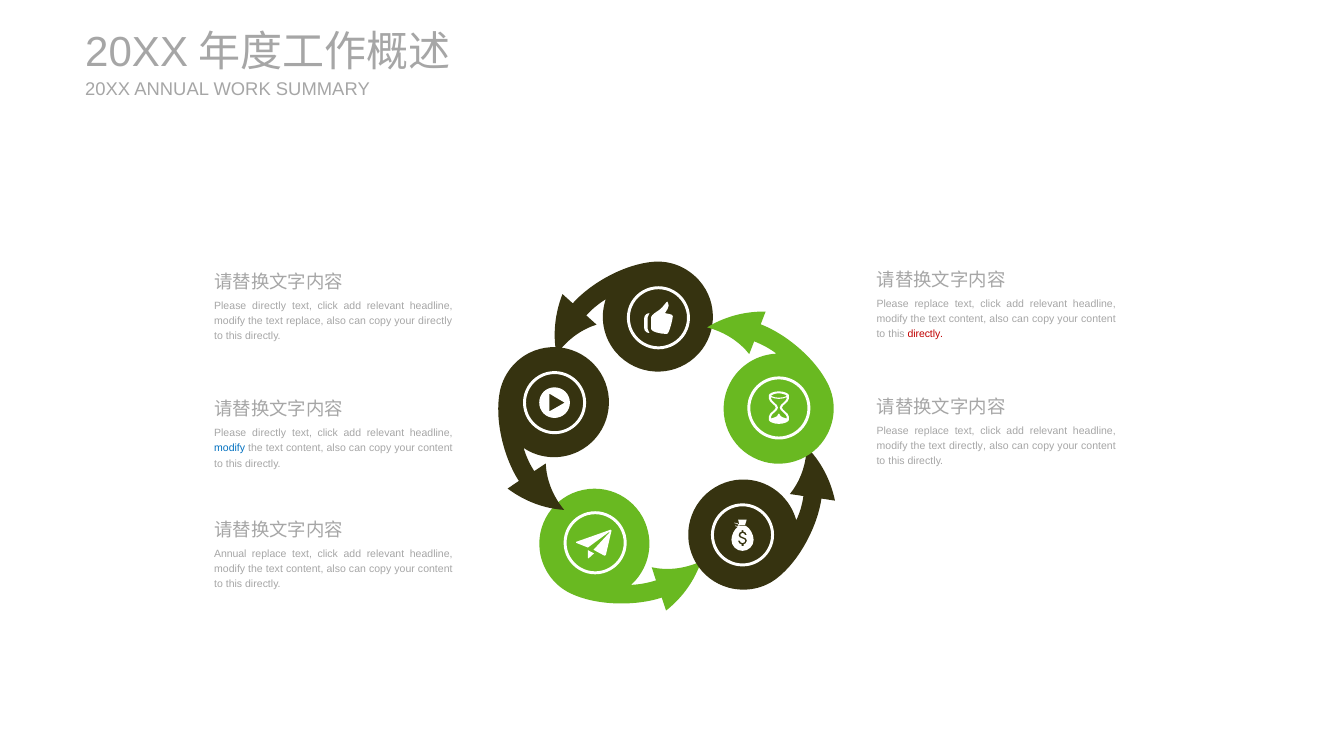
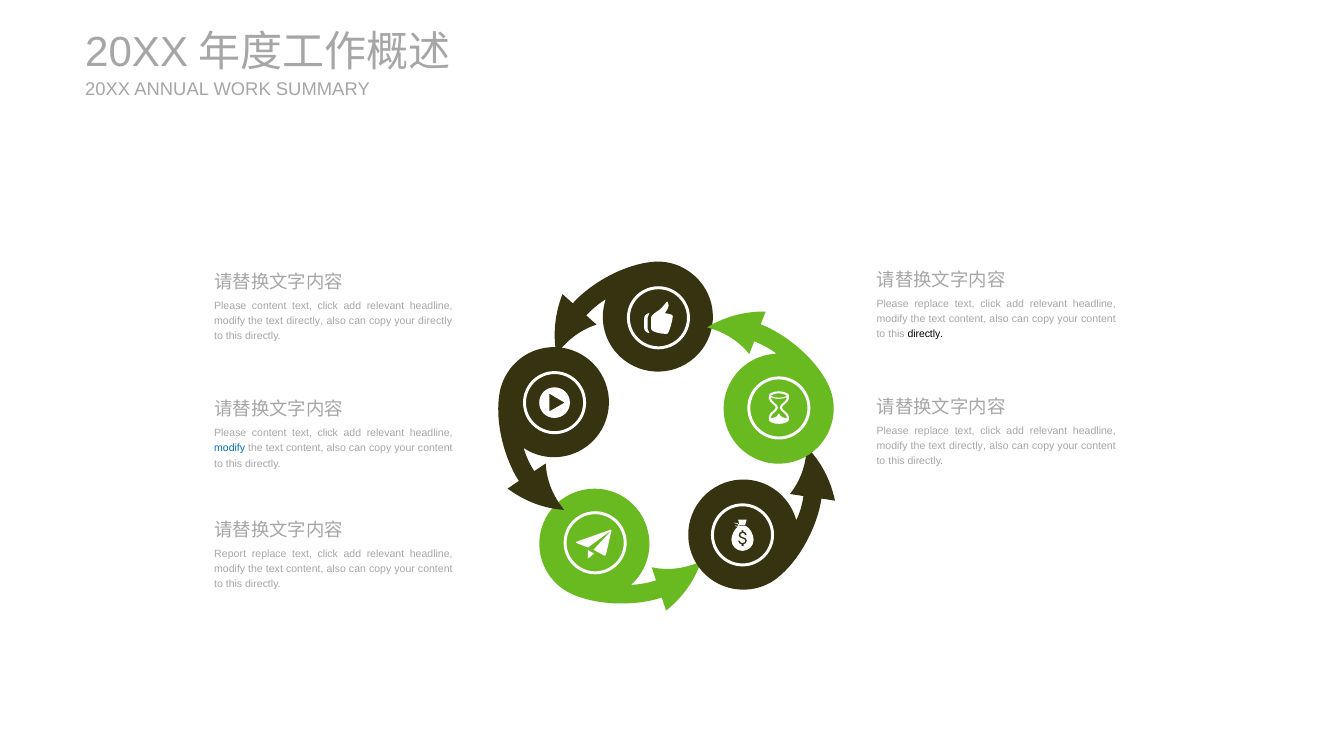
directly: directly -> content (269, 306)
replace: replace -> directly (305, 321)
directly colour: red -> black (925, 335)
directly: directly -> content (269, 433)
Annual: Annual -> Report (230, 554)
